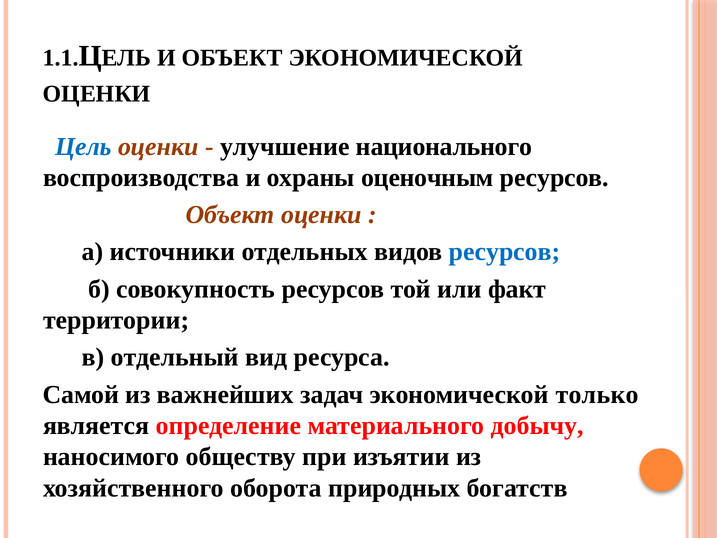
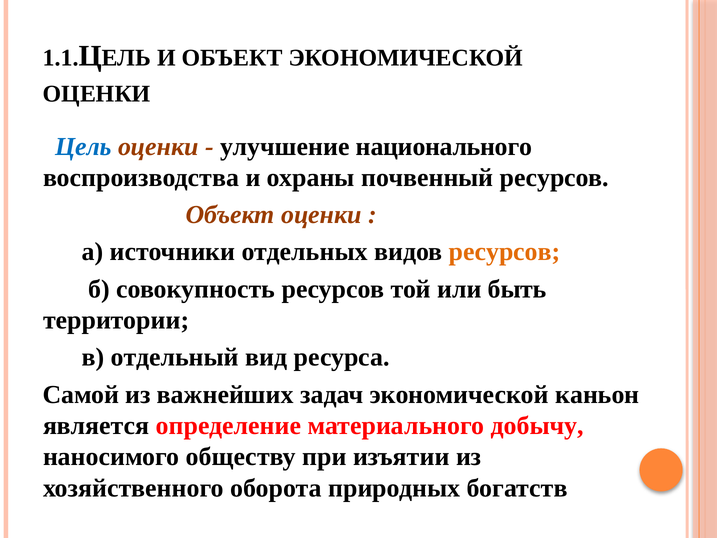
оценочным: оценочным -> почвенный (427, 178)
ресурсов colour: blue -> orange (505, 252)
факт: факт -> быть (517, 289)
только: только -> каньон (597, 394)
